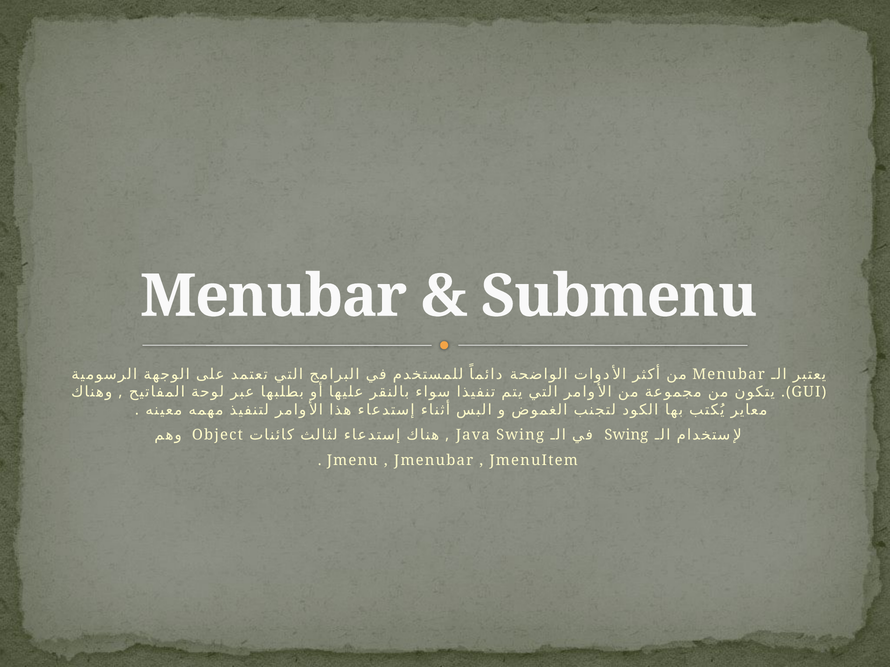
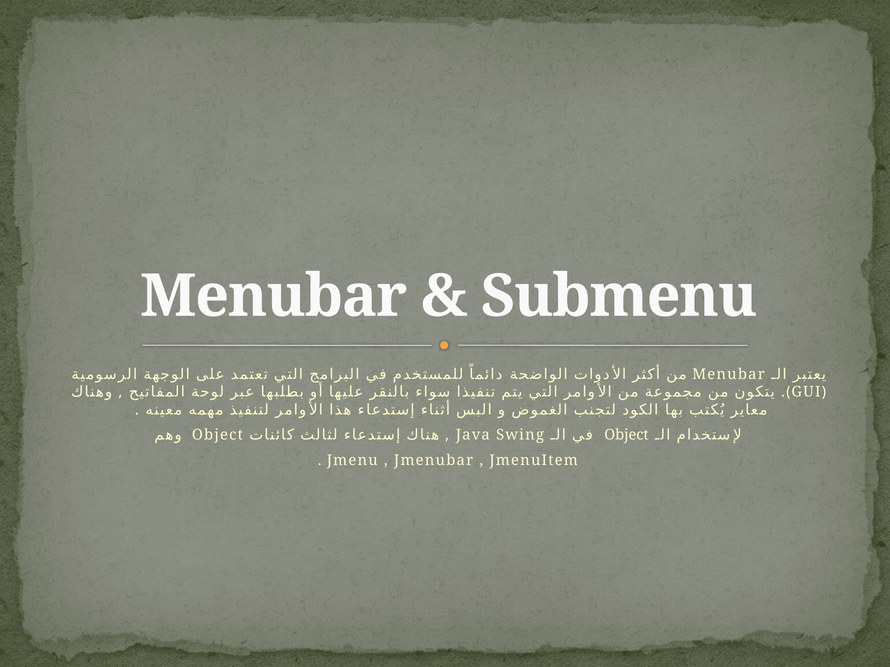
Swing: Swing -> Object (626, 435)
